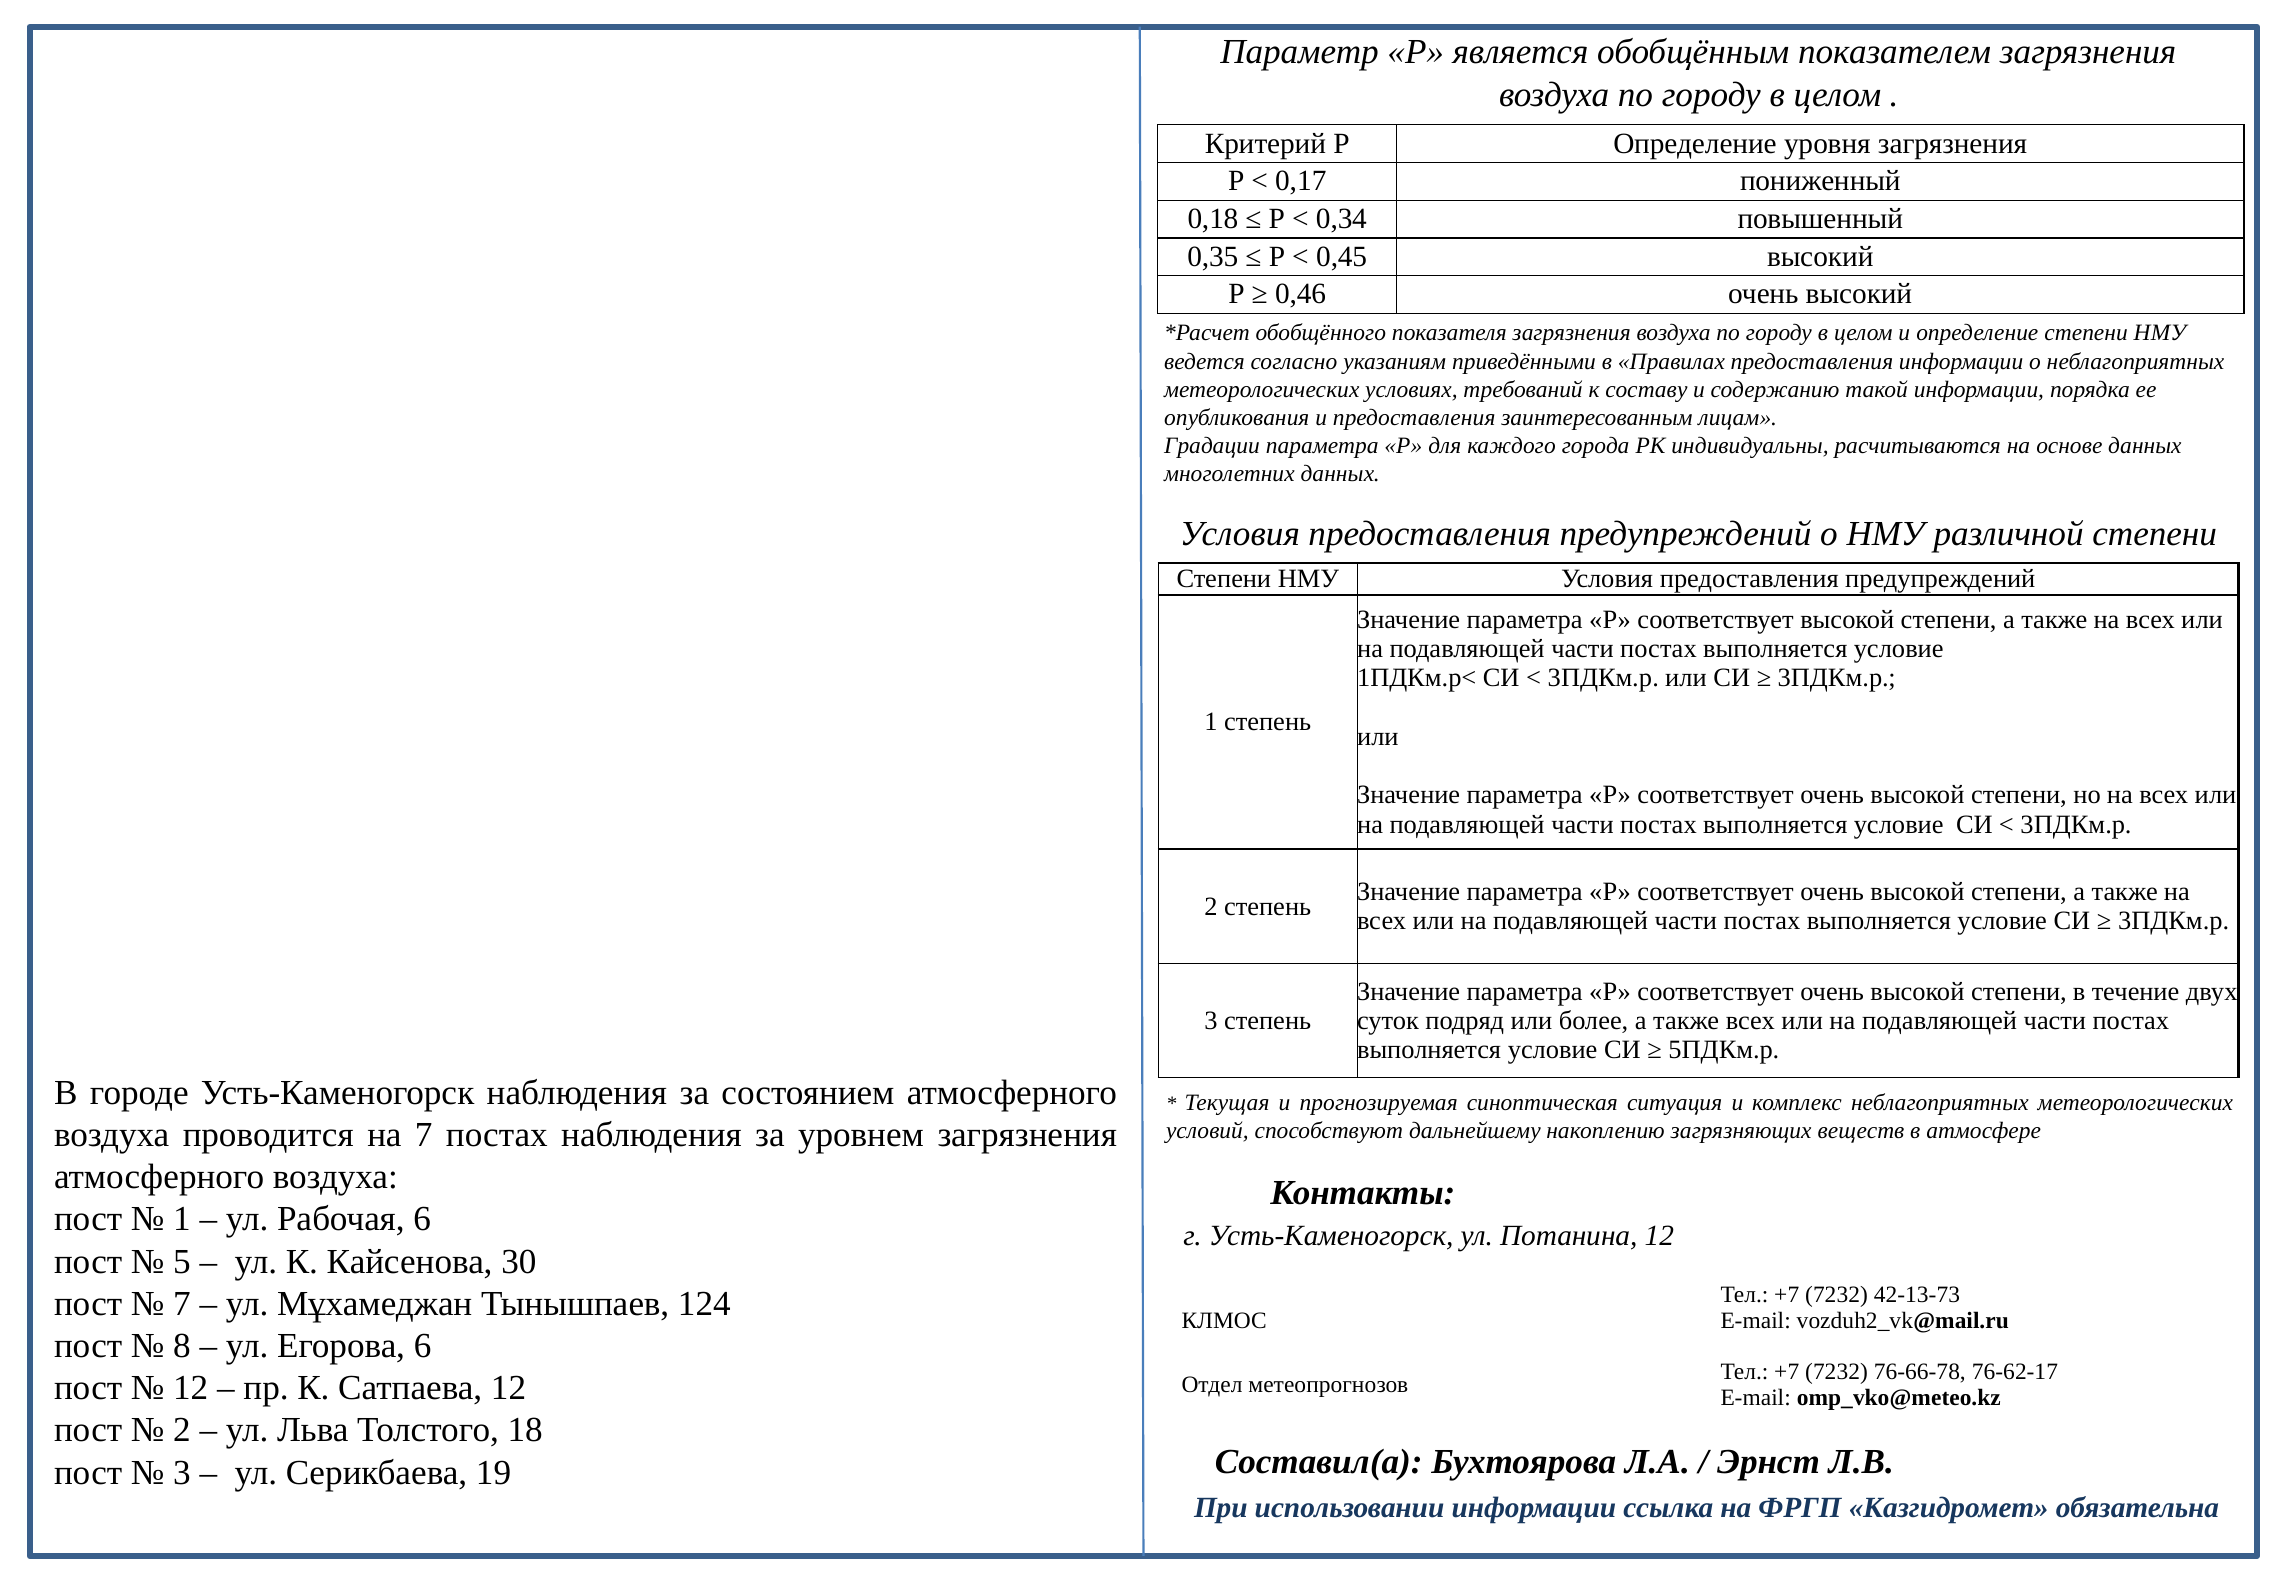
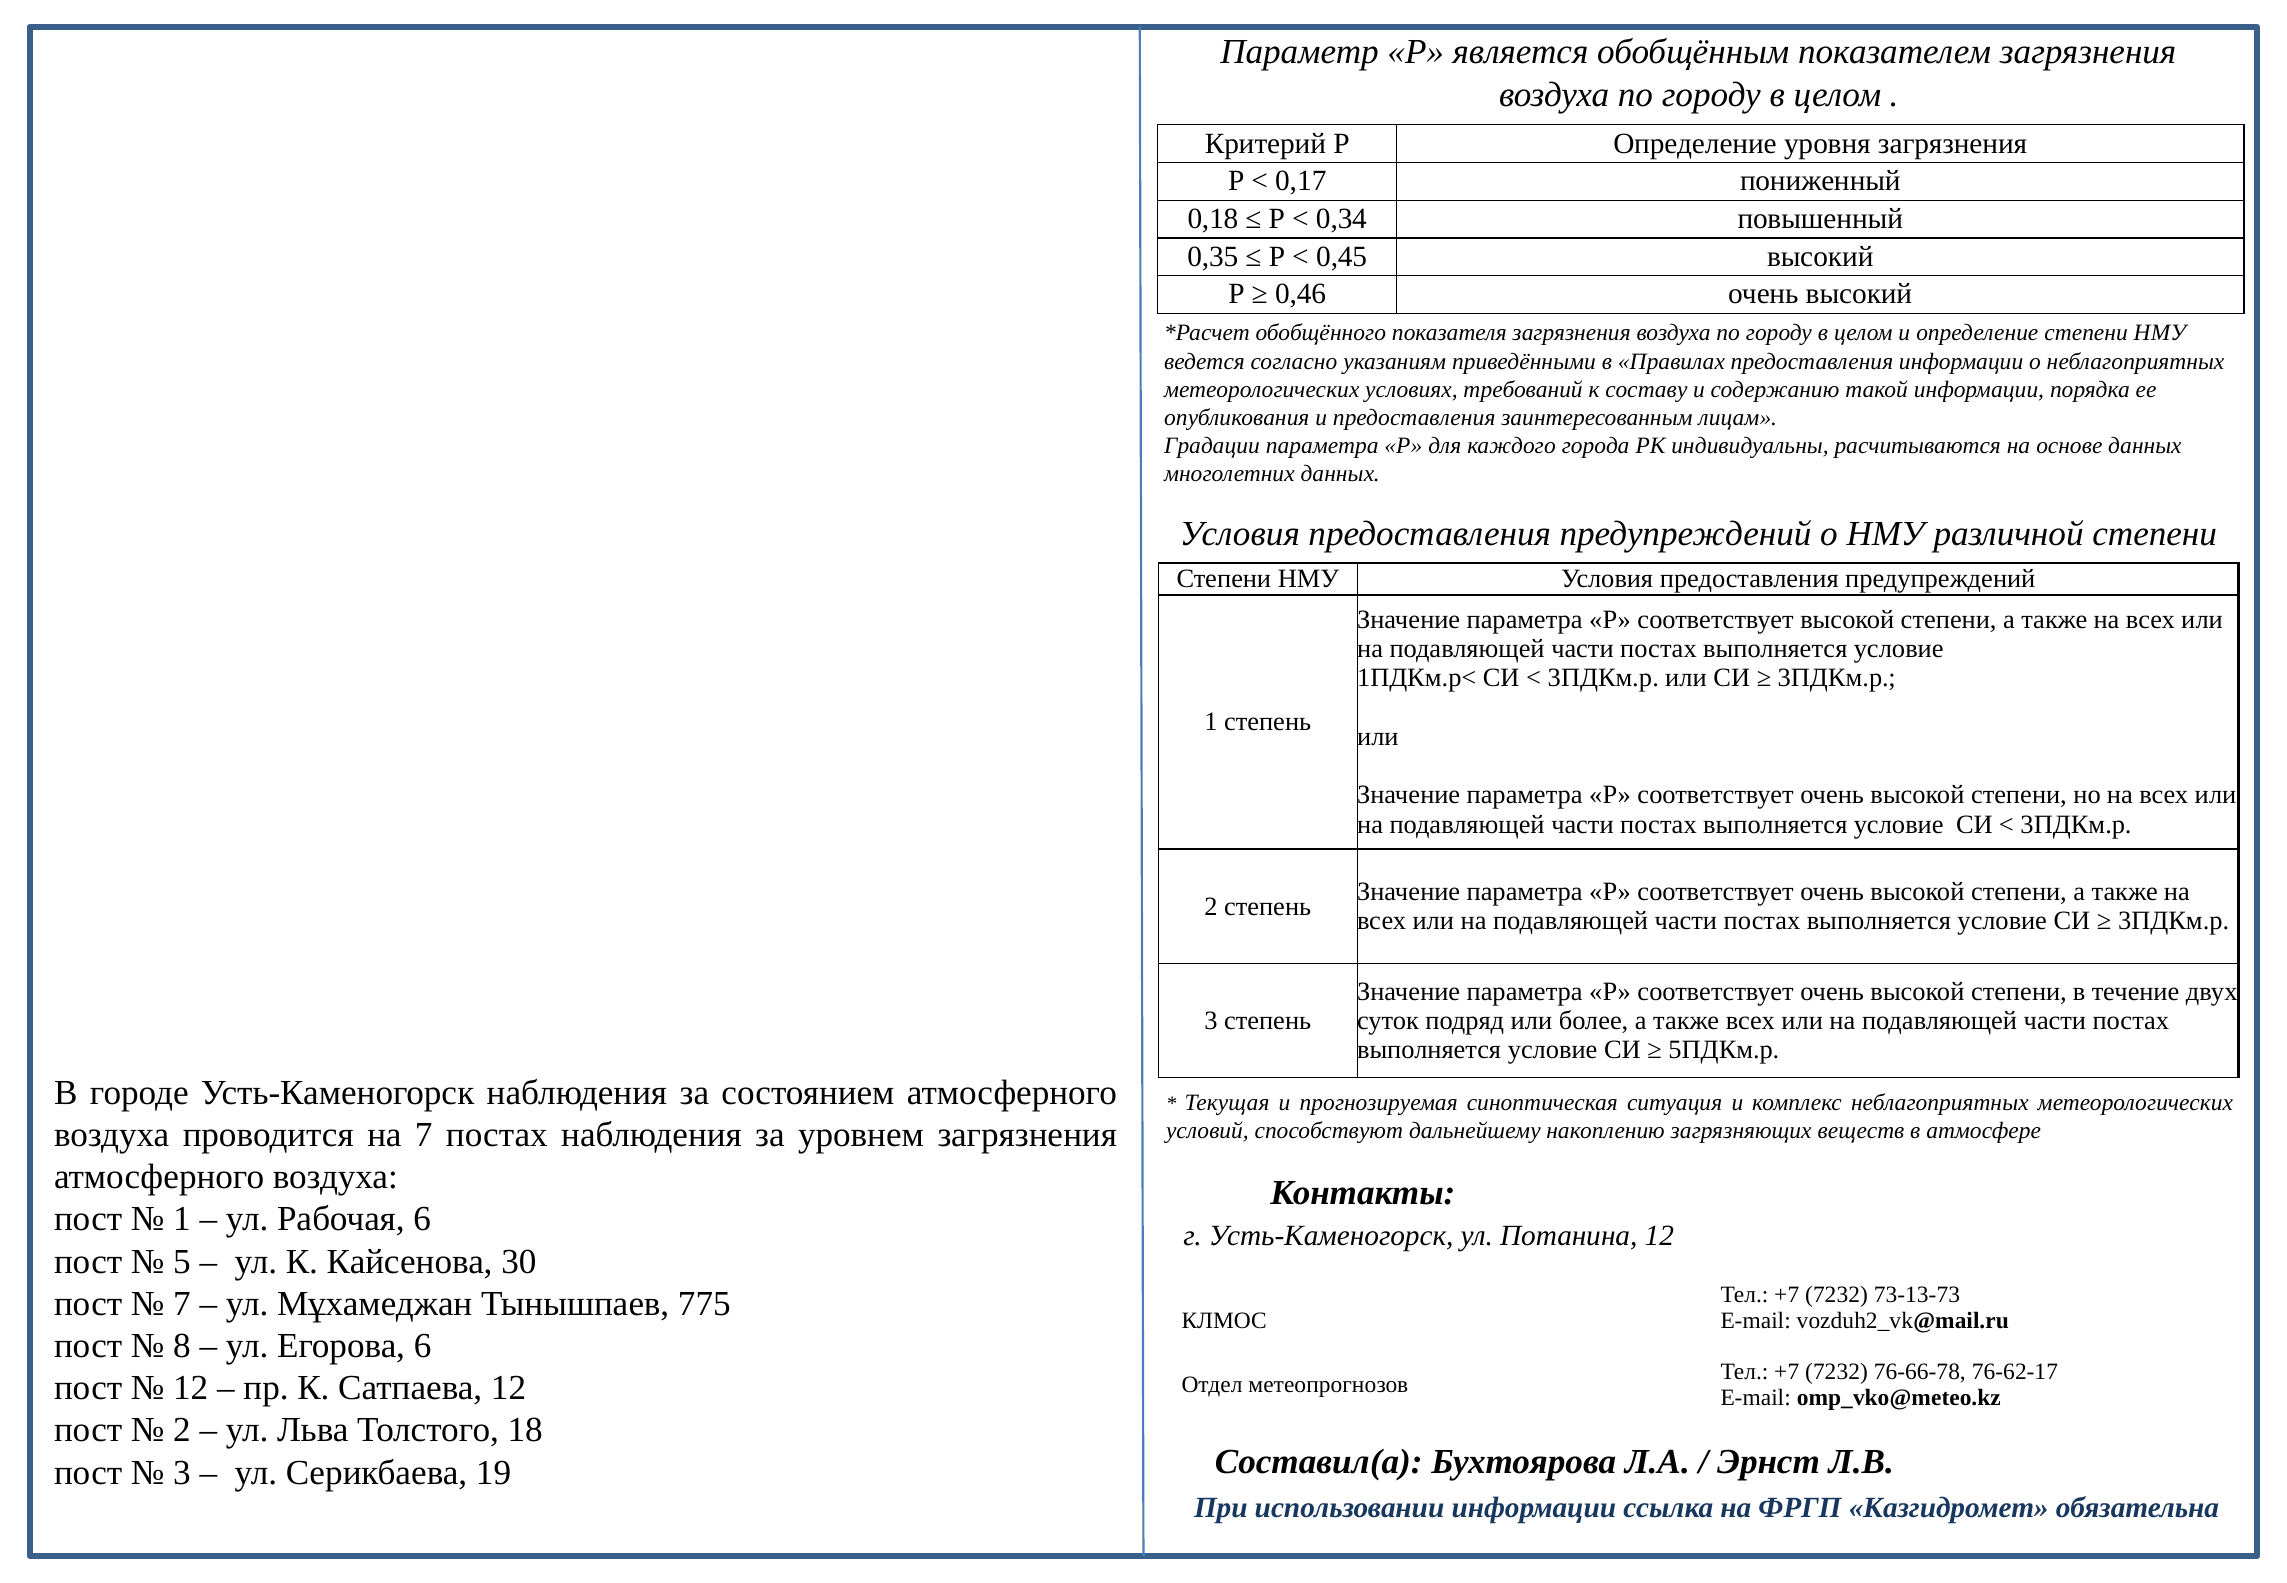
42-13-73: 42-13-73 -> 73-13-73 (1917, 1295)
124: 124 -> 775 (704, 1304)
